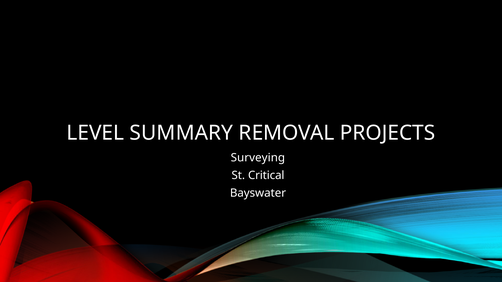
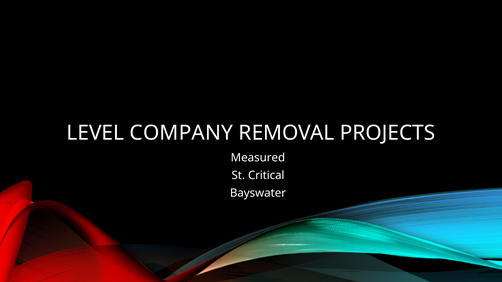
SUMMARY: SUMMARY -> COMPANY (181, 133)
Surveying: Surveying -> Measured (258, 158)
